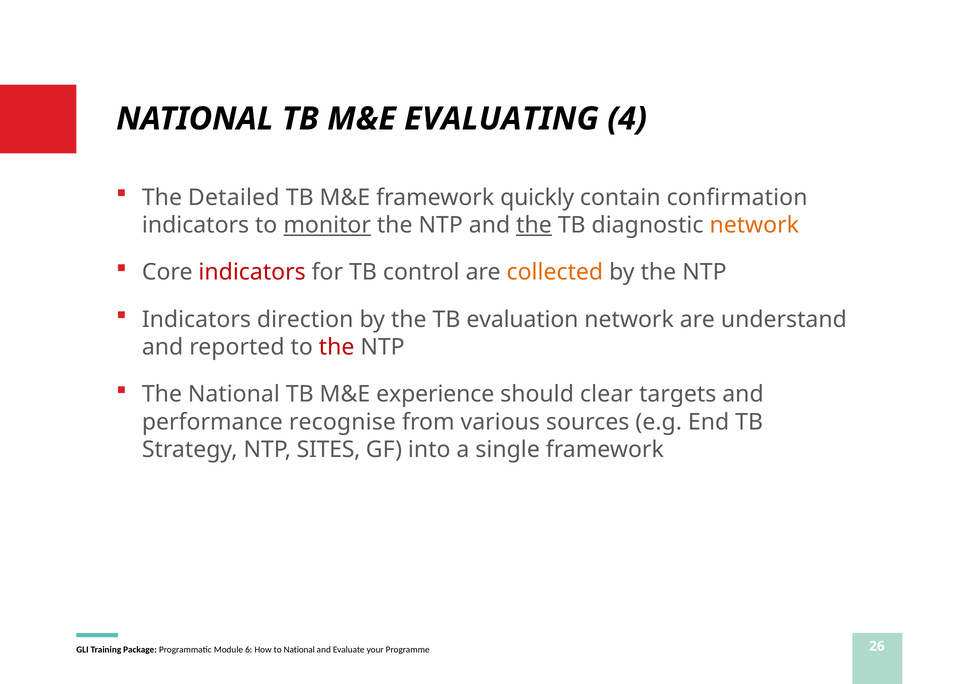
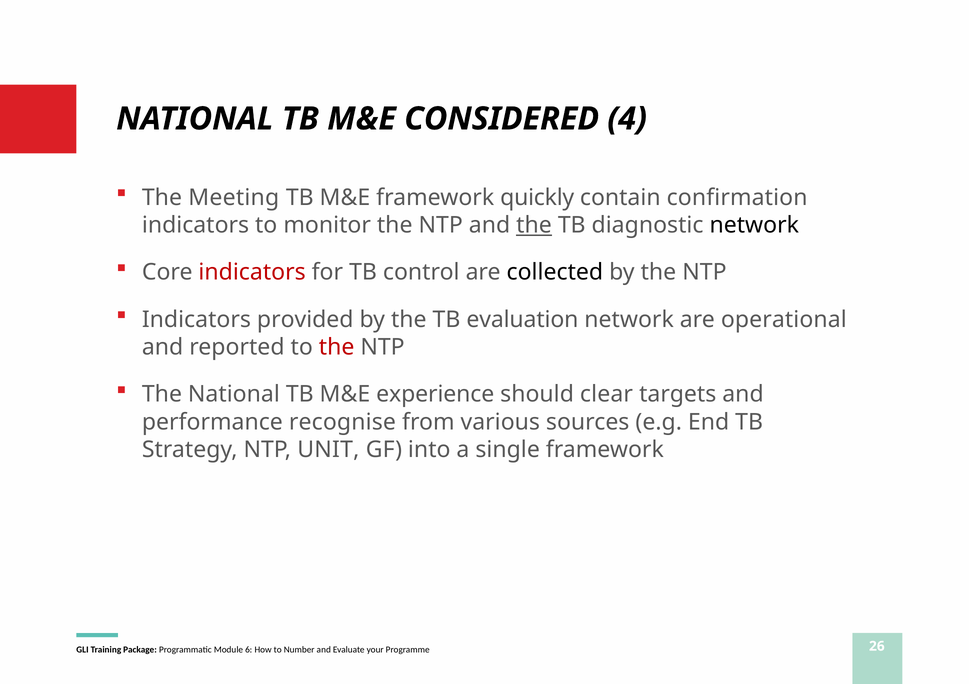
EVALUATING: EVALUATING -> CONSIDERED (502, 119)
Detailed: Detailed -> Meeting (234, 197)
monitor underline: present -> none (327, 225)
network colour: orange -> black (754, 225)
collected colour: orange -> black (555, 272)
direction: direction -> provided (305, 319)
understand: understand -> operational (784, 319)
SITES: SITES -> UNIT (328, 450)
to National: National -> Number (299, 649)
